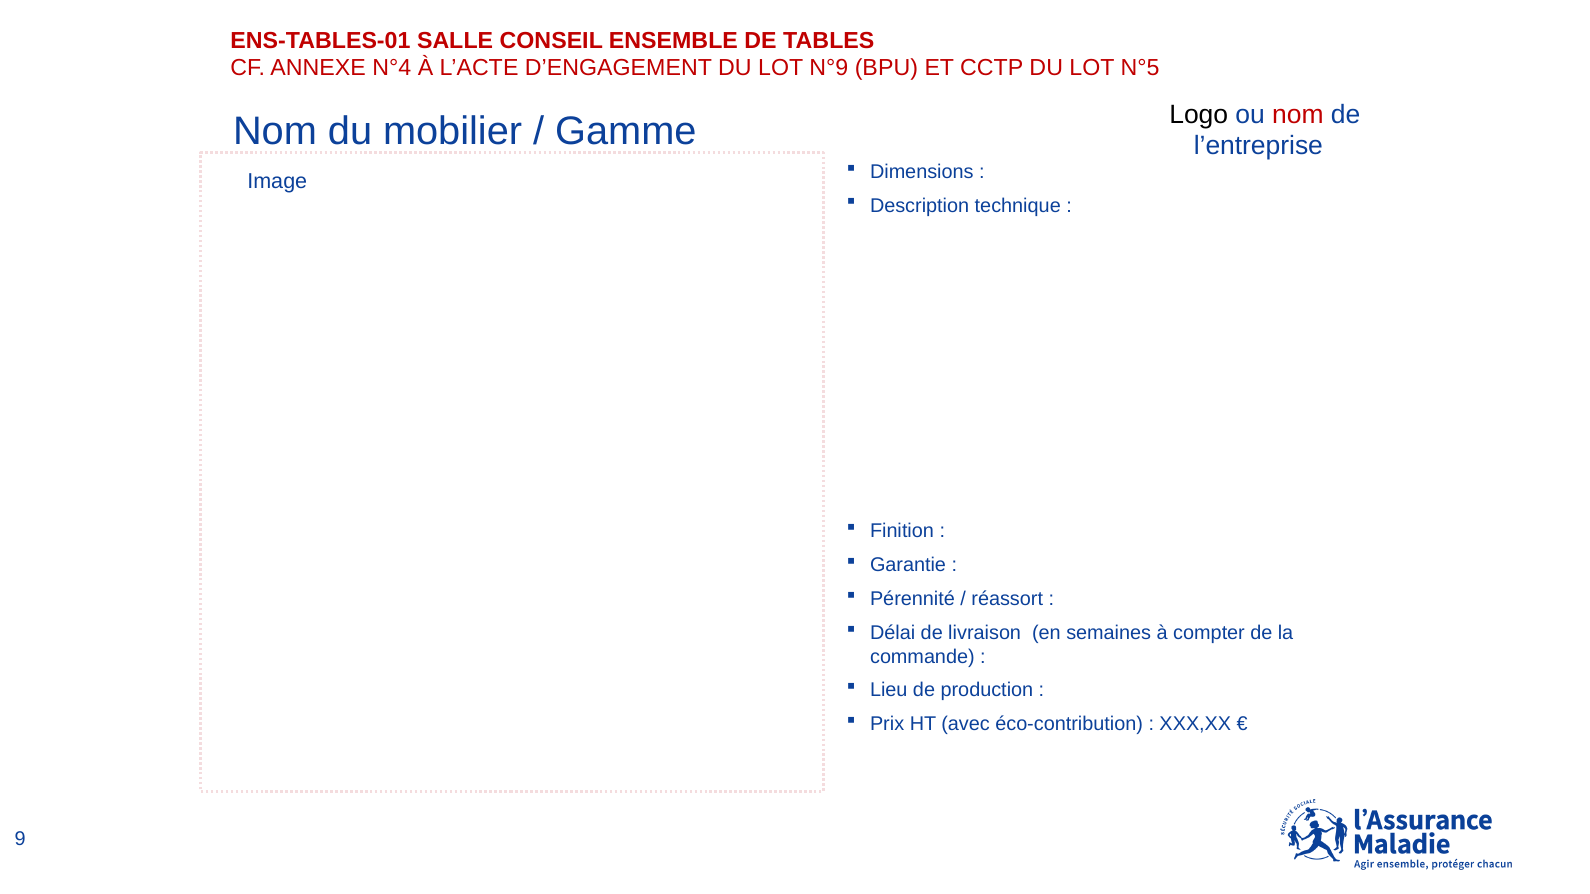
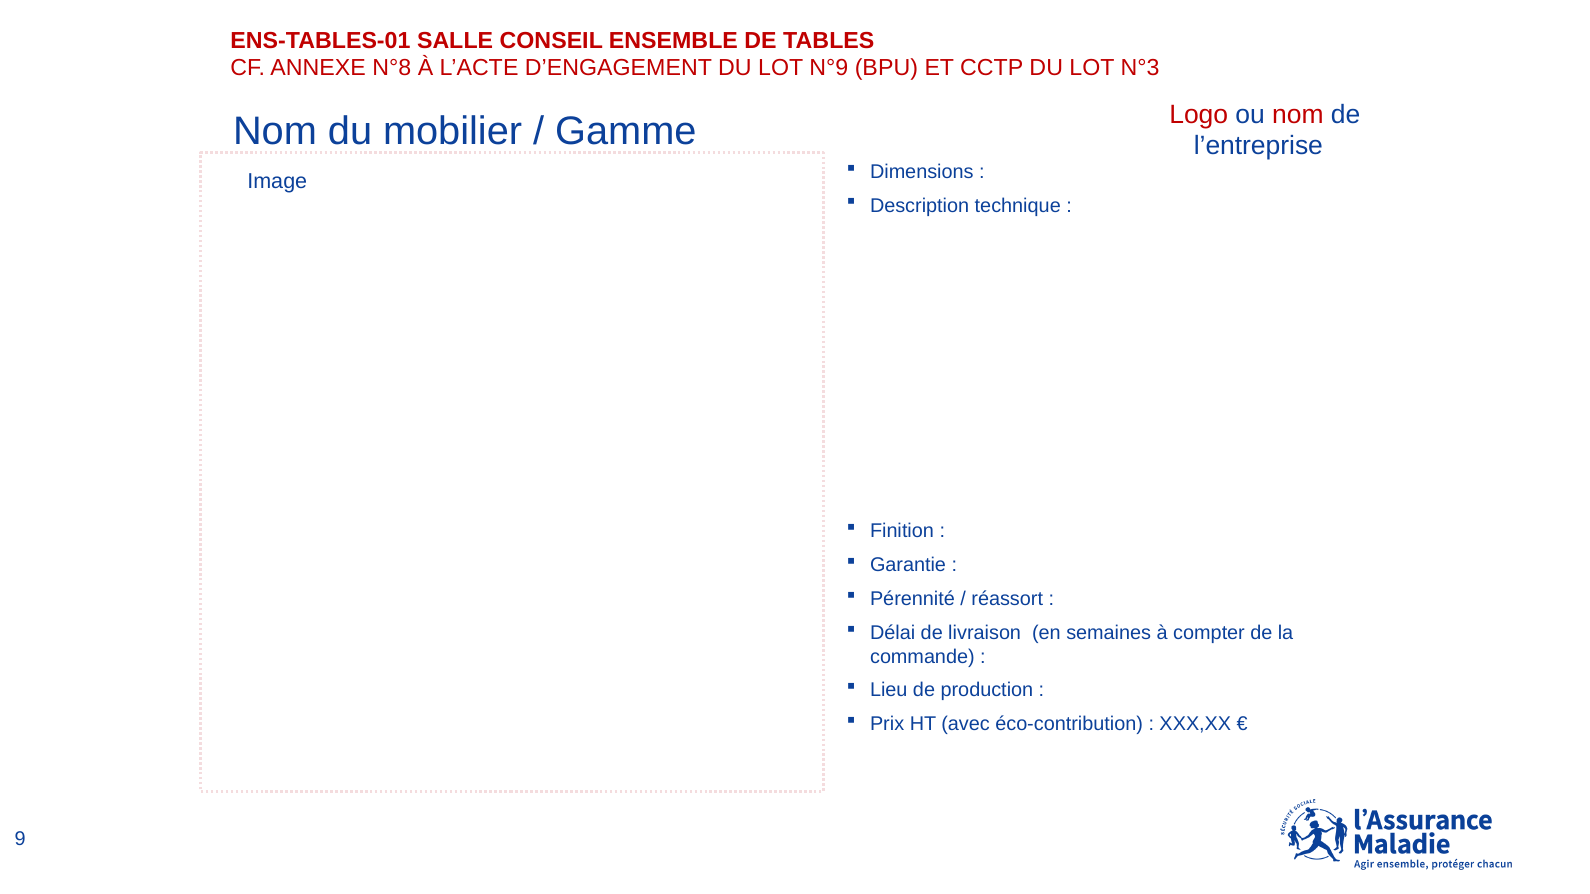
N°4: N°4 -> N°8 (392, 68)
N°5: N°5 -> N°3 (1140, 68)
Logo colour: black -> red (1199, 114)
